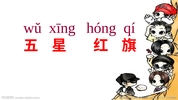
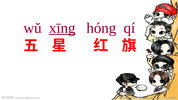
xīng underline: none -> present (62, 28)
